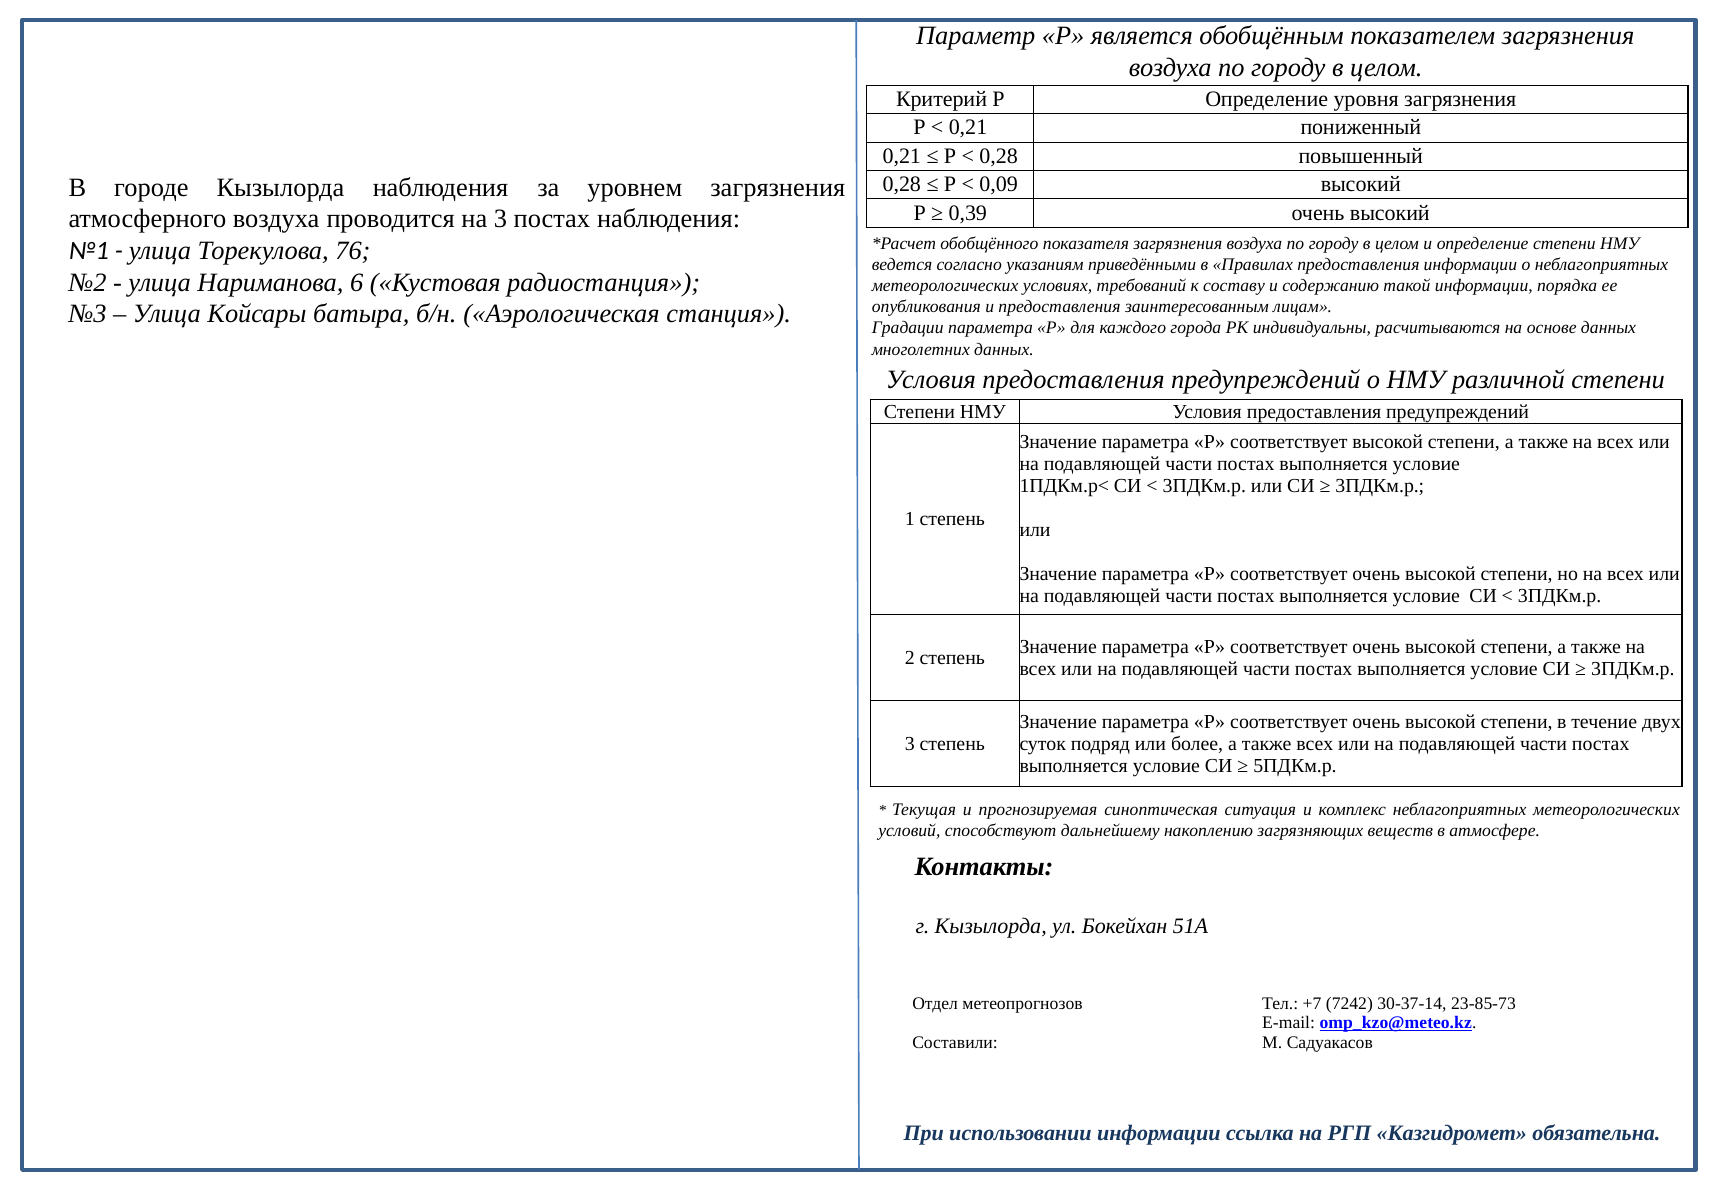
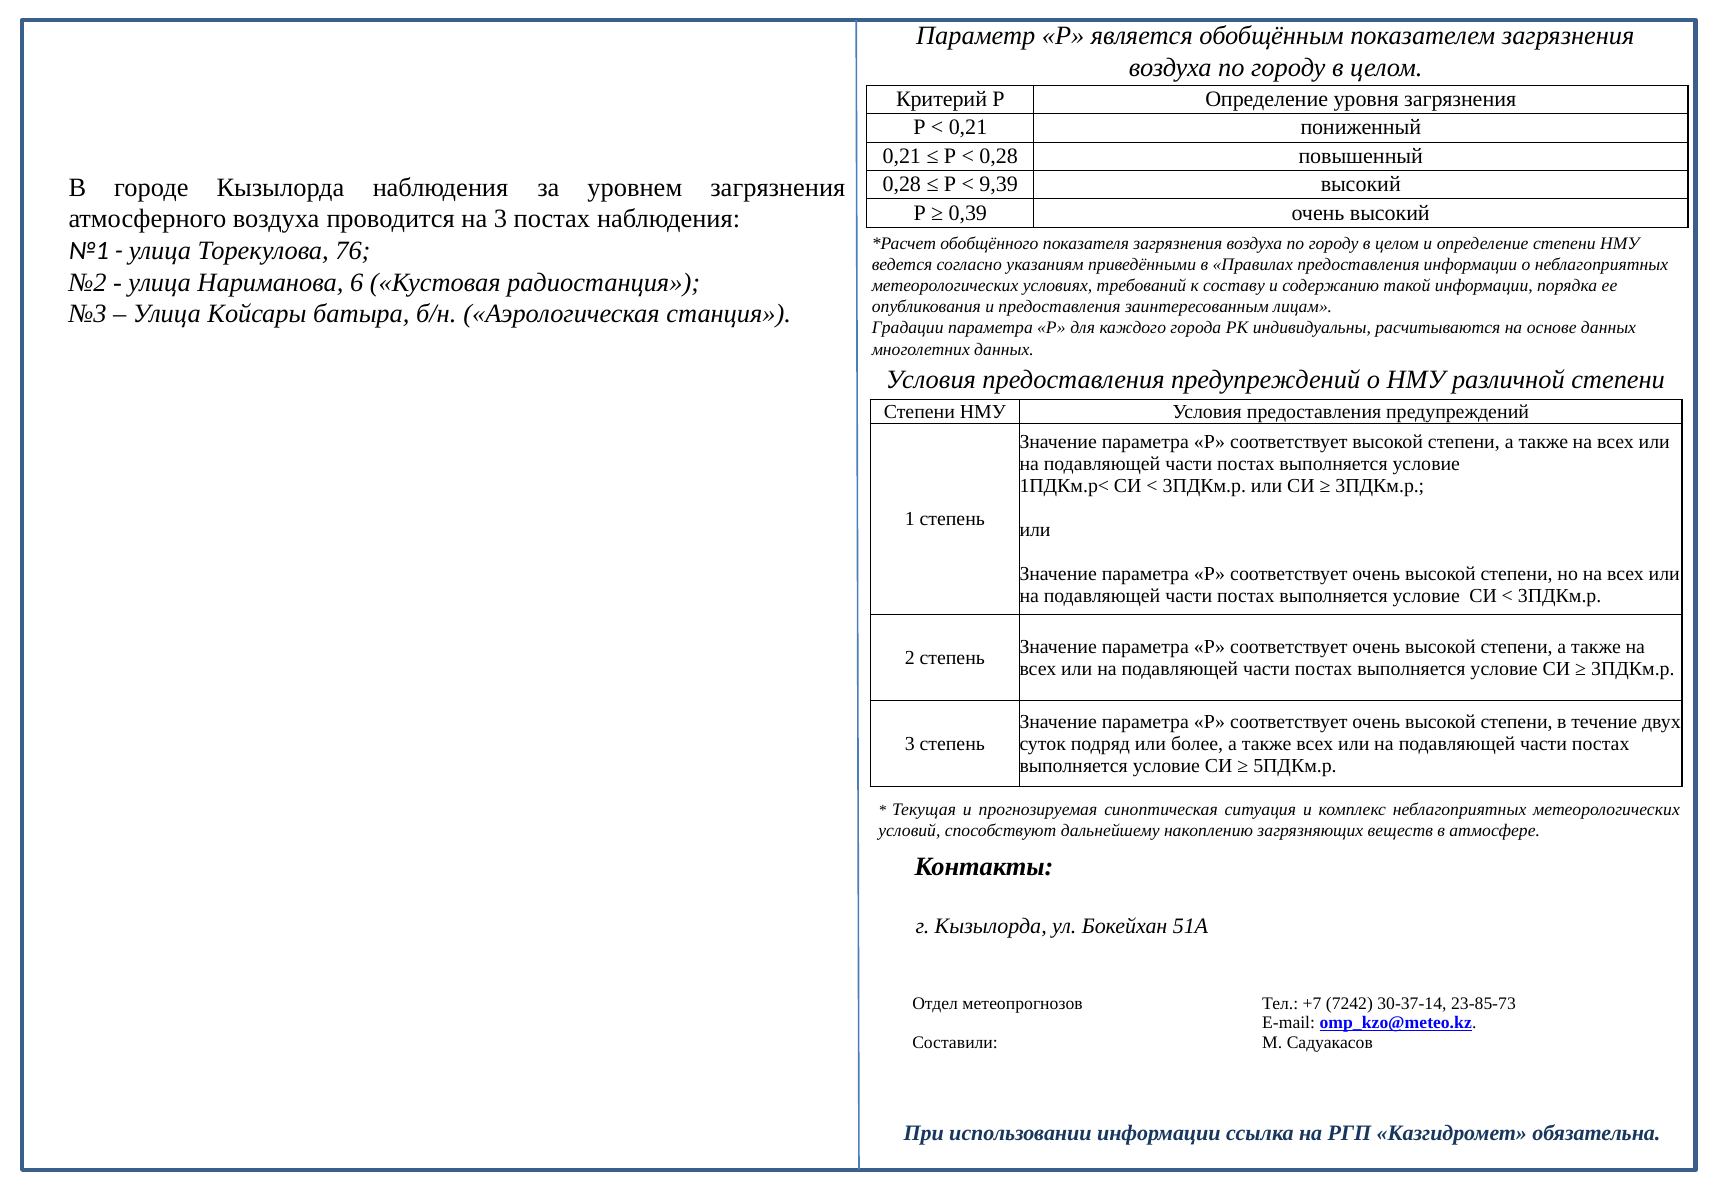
0,09: 0,09 -> 9,39 (999, 184)
